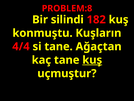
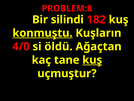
konmuştu underline: none -> present (43, 33)
4/4: 4/4 -> 4/0 (21, 46)
si tane: tane -> öldü (58, 46)
